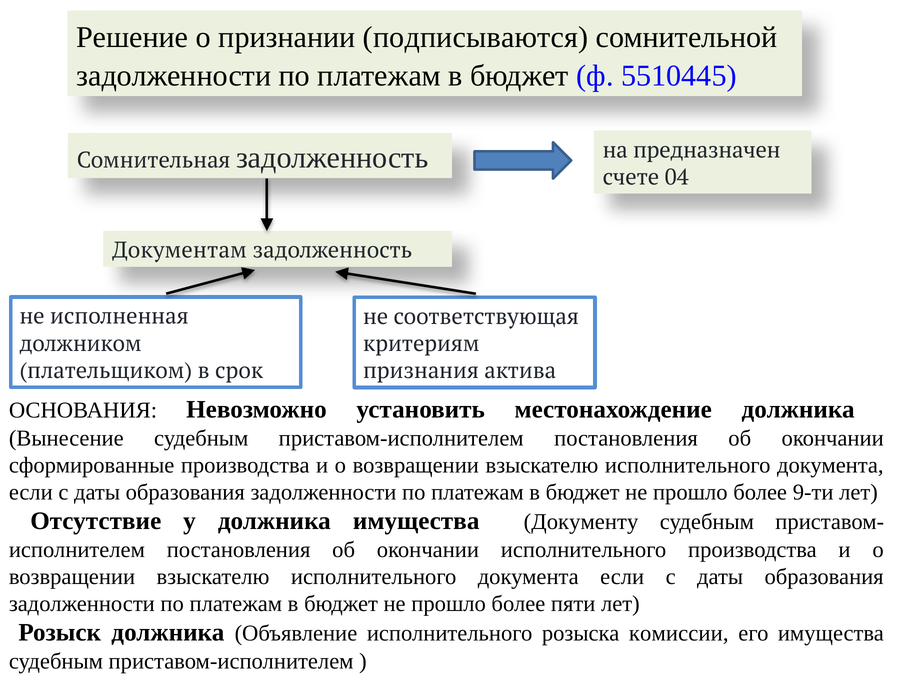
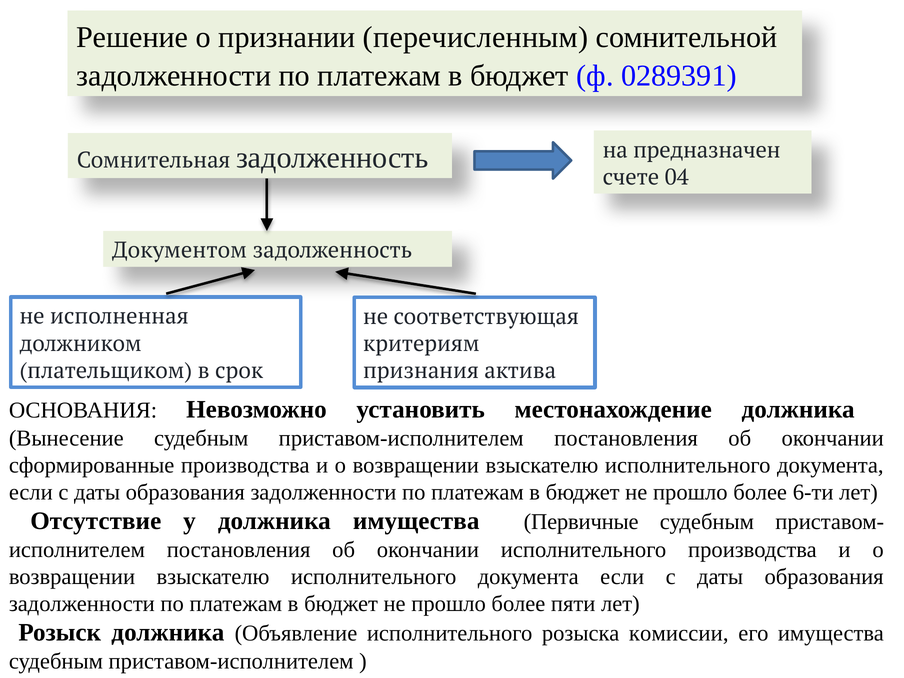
подписываются: подписываются -> перечисленным (476, 37)
5510445: 5510445 -> 0289391 (679, 76)
Документам: Документам -> Документом (180, 250)
9-ти: 9-ти -> 6-ти (813, 492)
Документу: Документу -> Первичные (581, 522)
